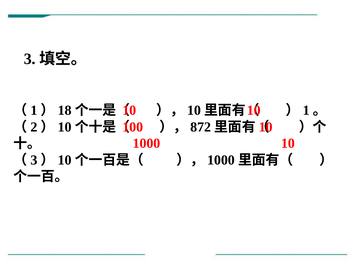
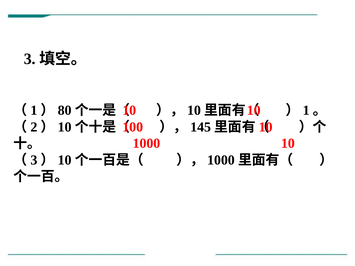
18: 18 -> 80 (65, 111)
872: 872 -> 145 (201, 127)
